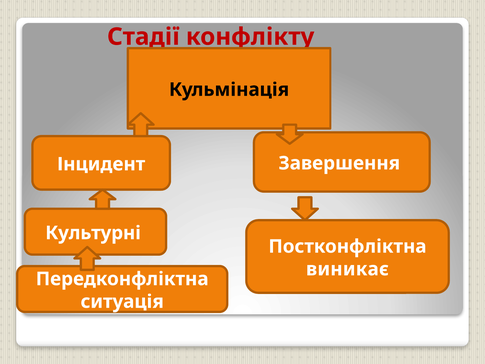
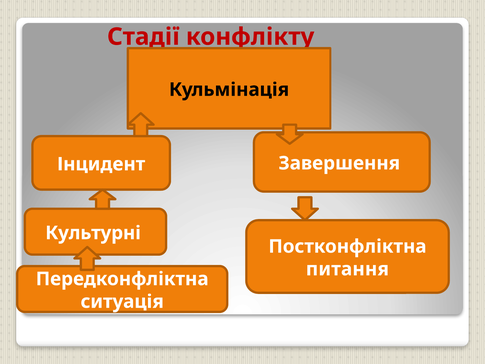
виникає: виникає -> питання (347, 269)
